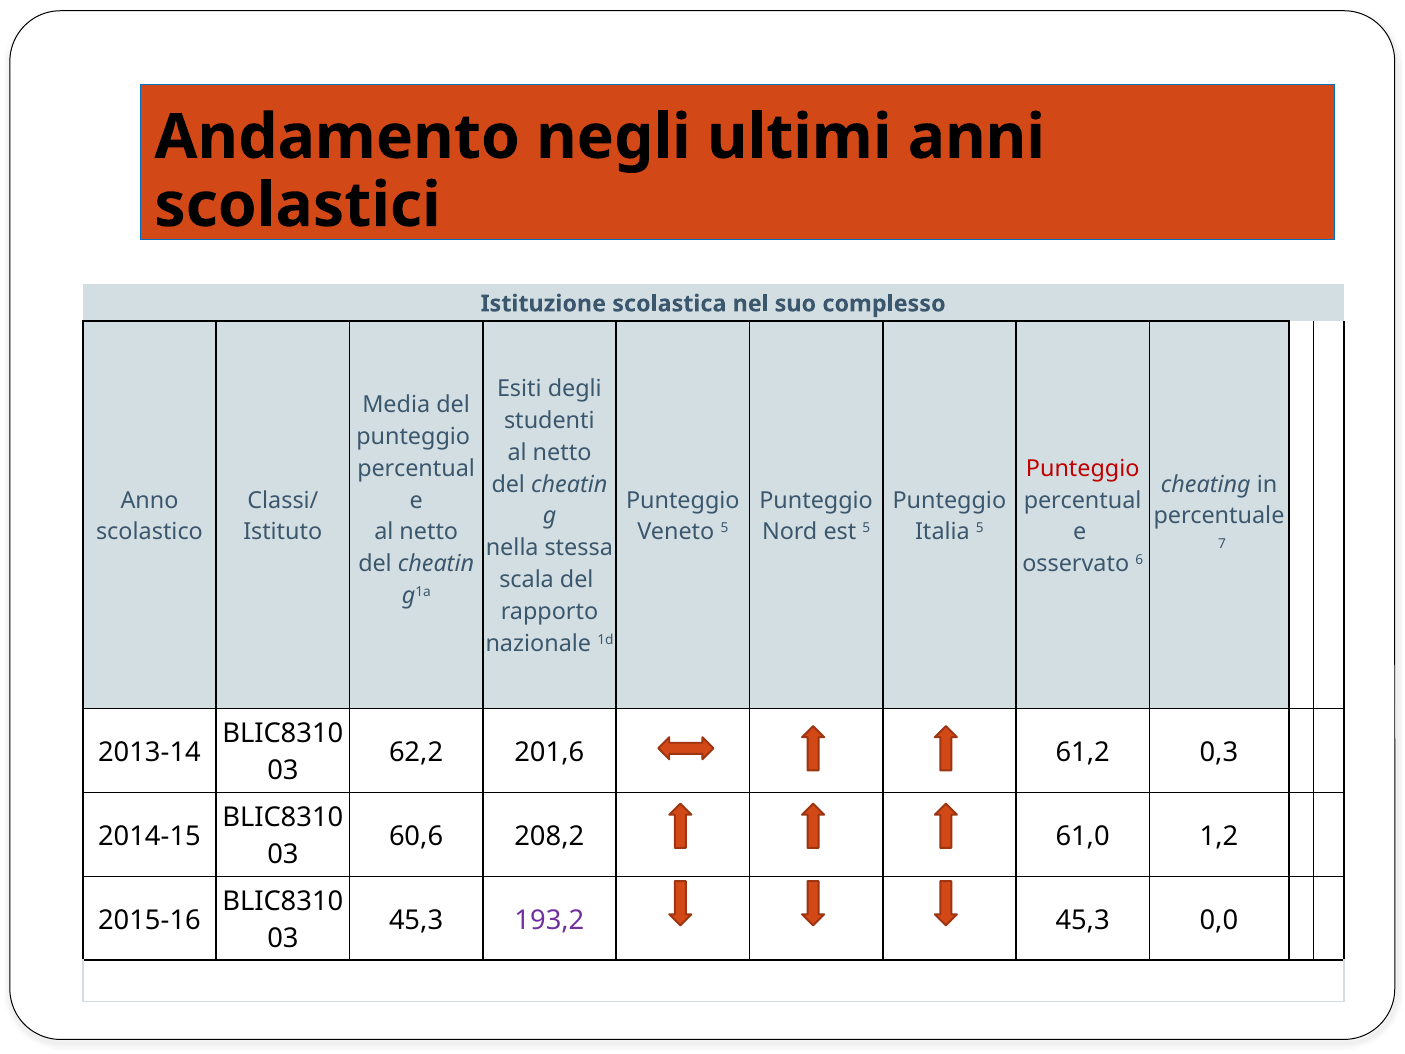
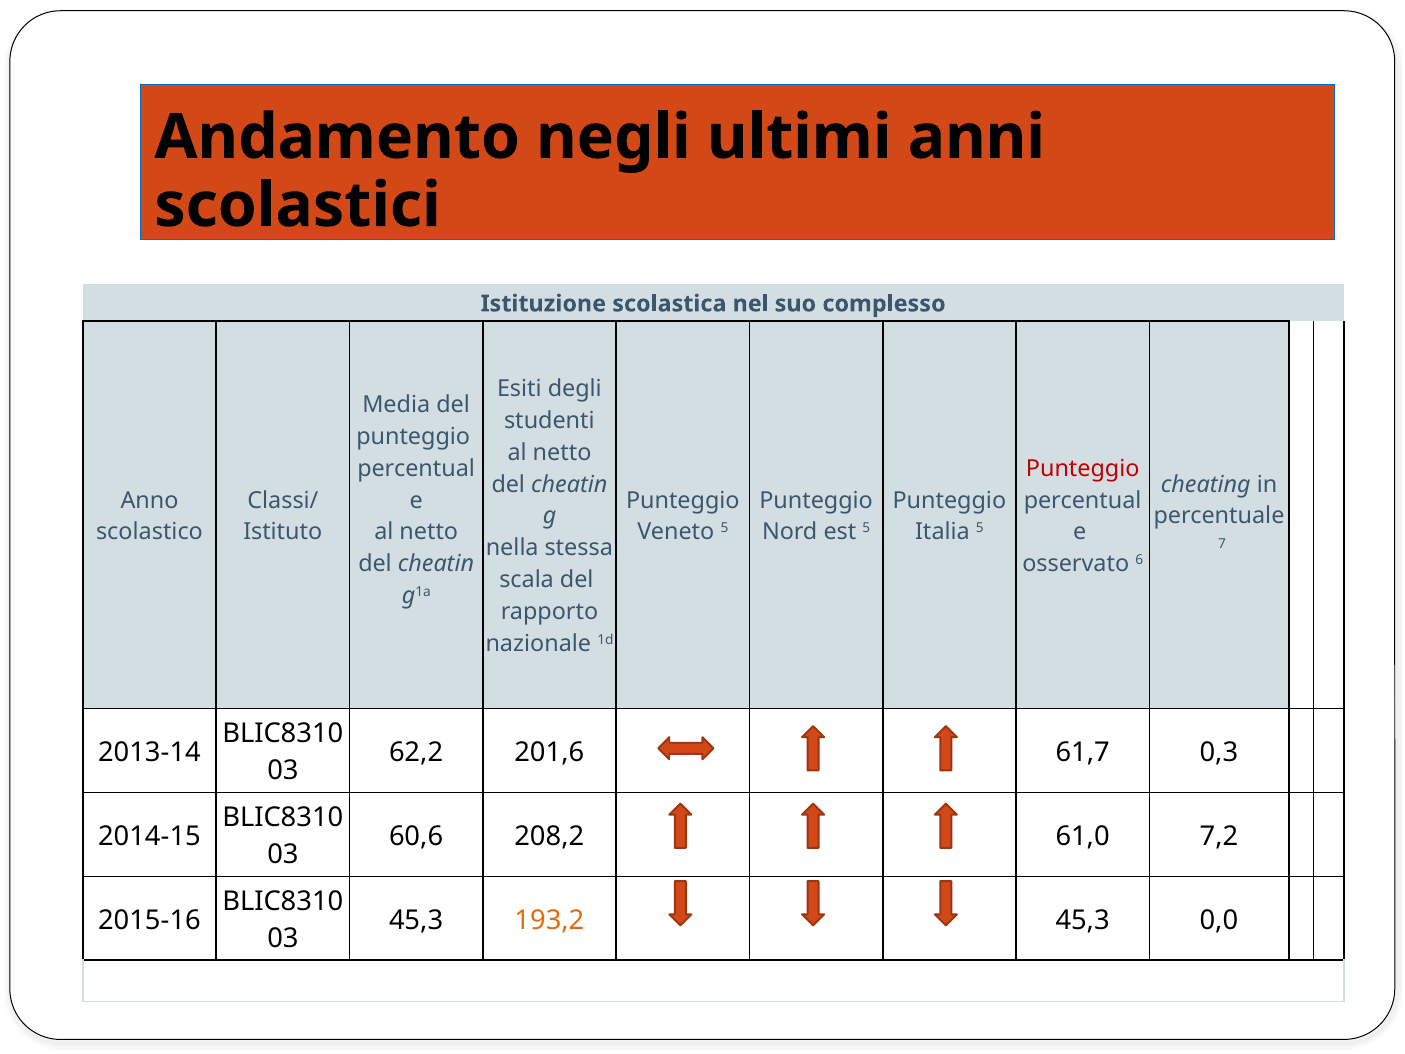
61,2: 61,2 -> 61,7 (1083, 752)
1,2: 1,2 -> 7,2 (1219, 836)
193,2 colour: purple -> orange (549, 920)
